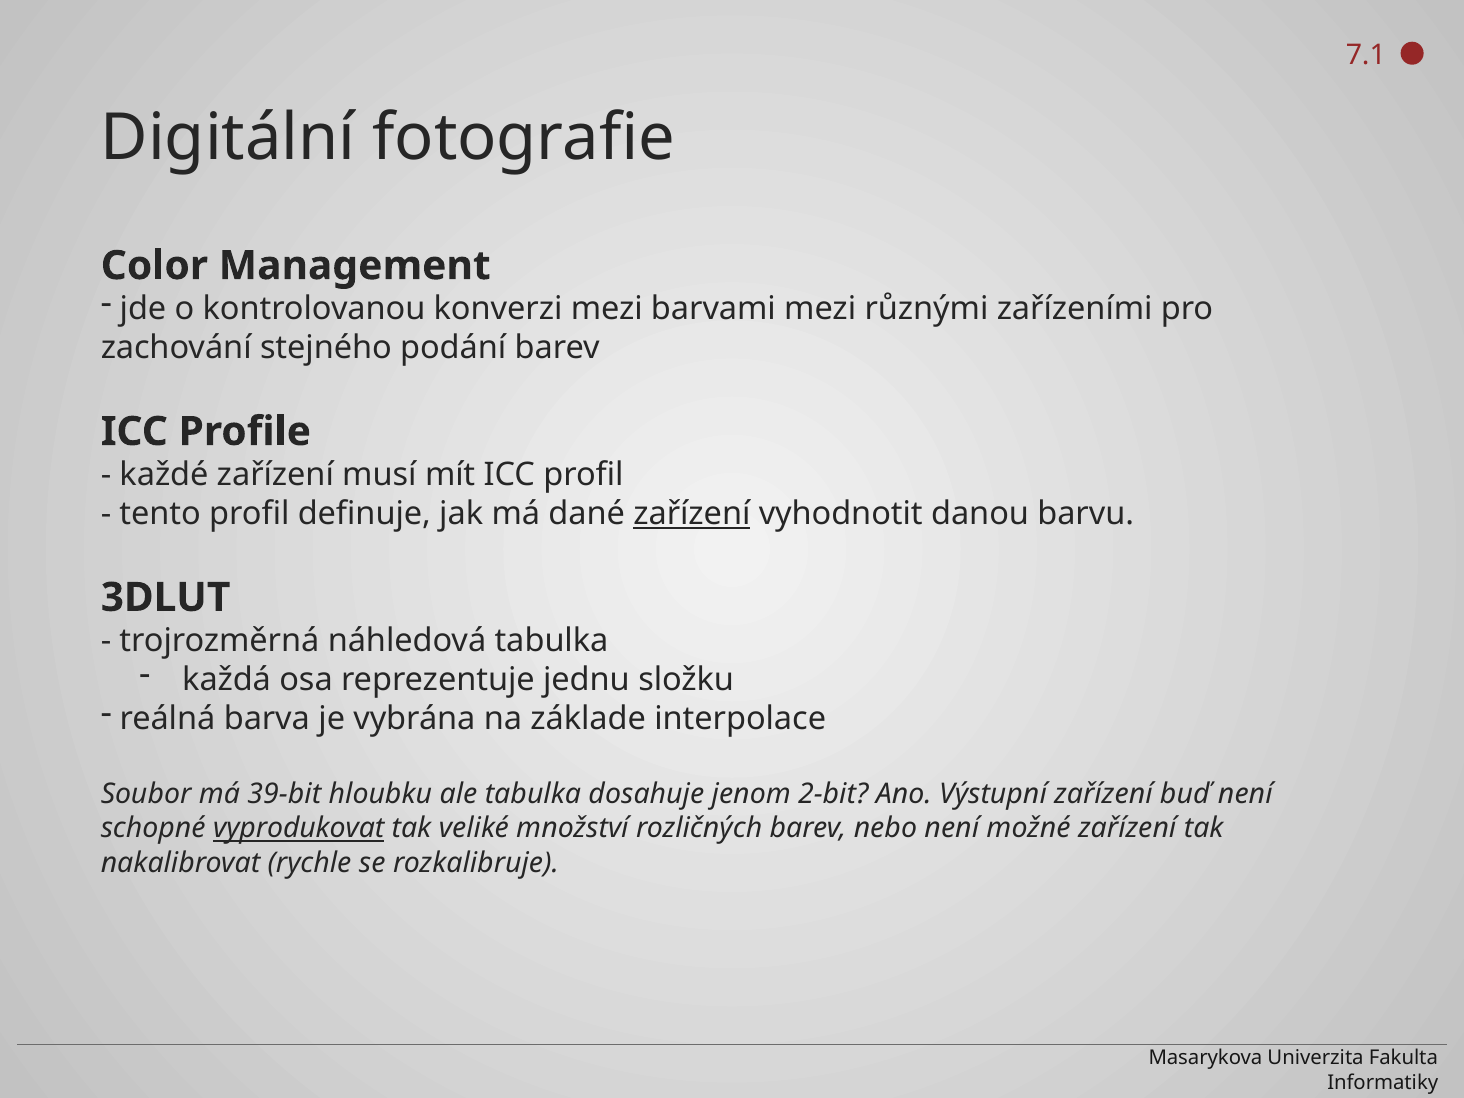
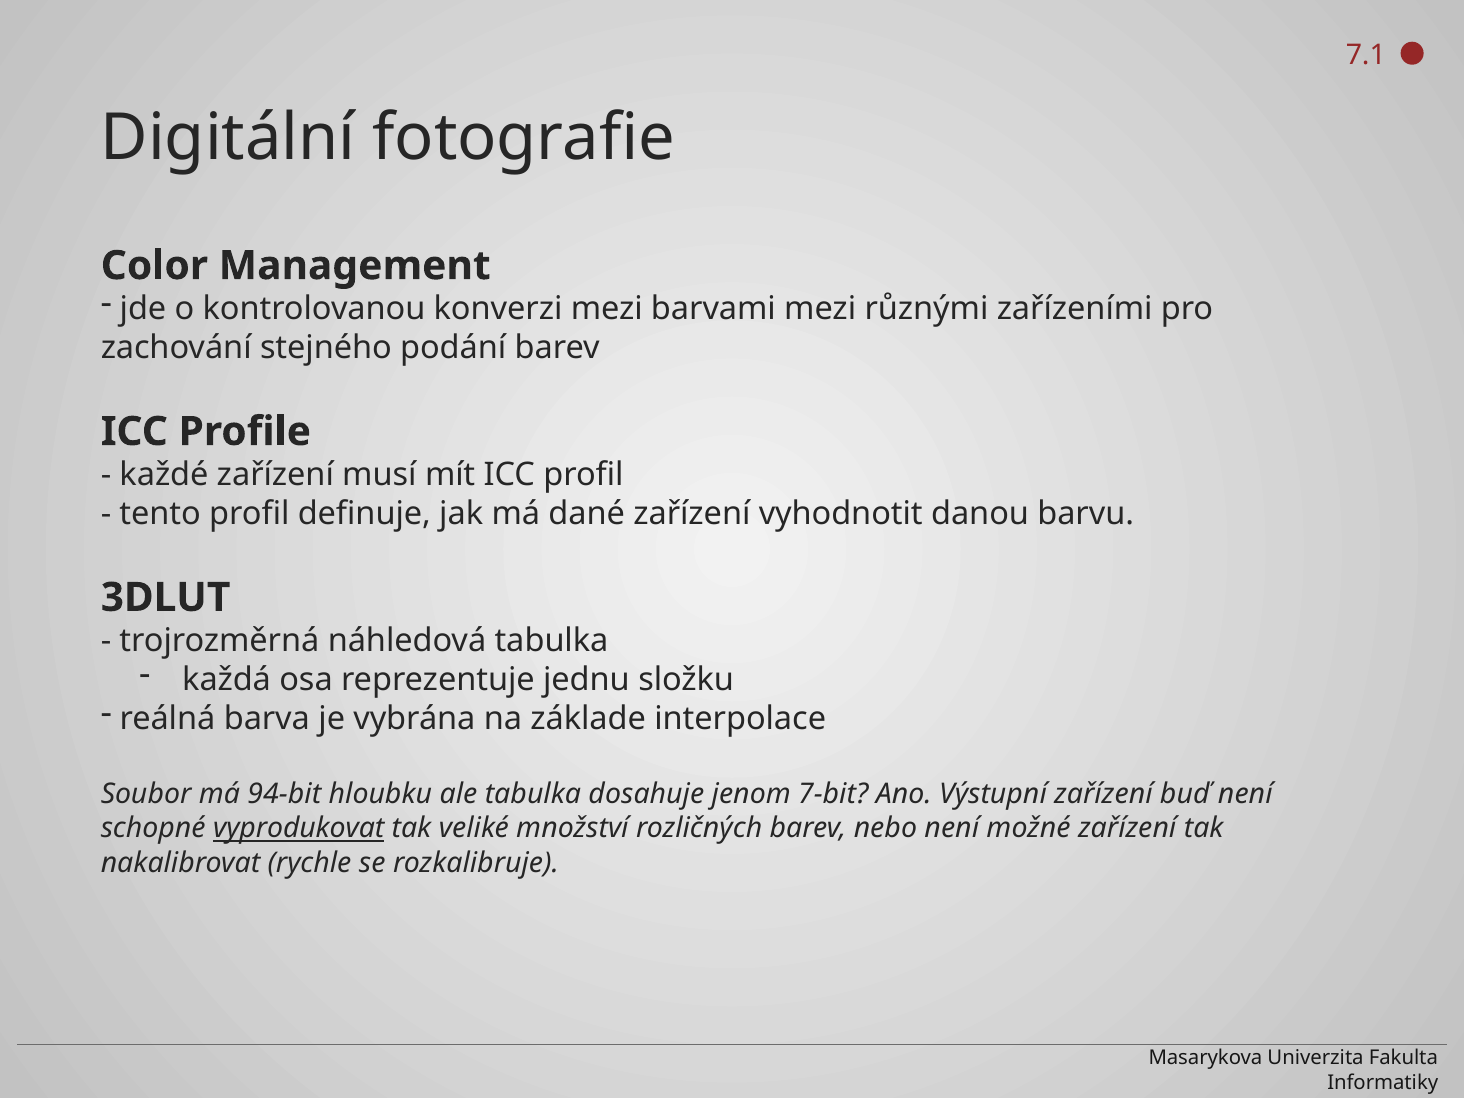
zařízení underline: present -> none (692, 514)
39-bit: 39-bit -> 94-bit (284, 794)
2-bit: 2-bit -> 7-bit (833, 794)
